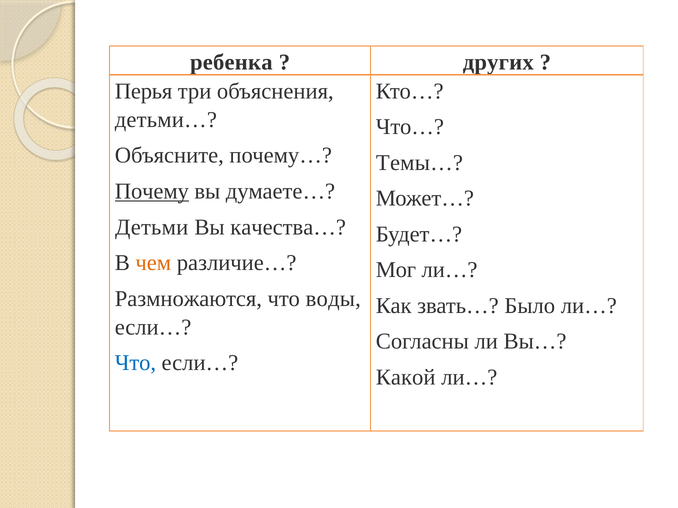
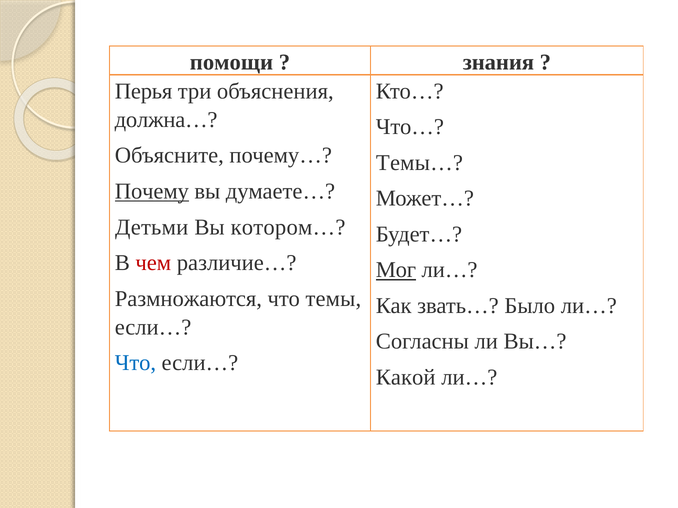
ребенка: ребенка -> помощи (231, 62)
других: других -> знания (498, 62)
детьми…: детьми… -> должна… (166, 120)
качества…: качества… -> котором… (288, 227)
чем colour: orange -> red (153, 263)
Мог underline: none -> present (396, 270)
воды: воды -> темы (333, 299)
